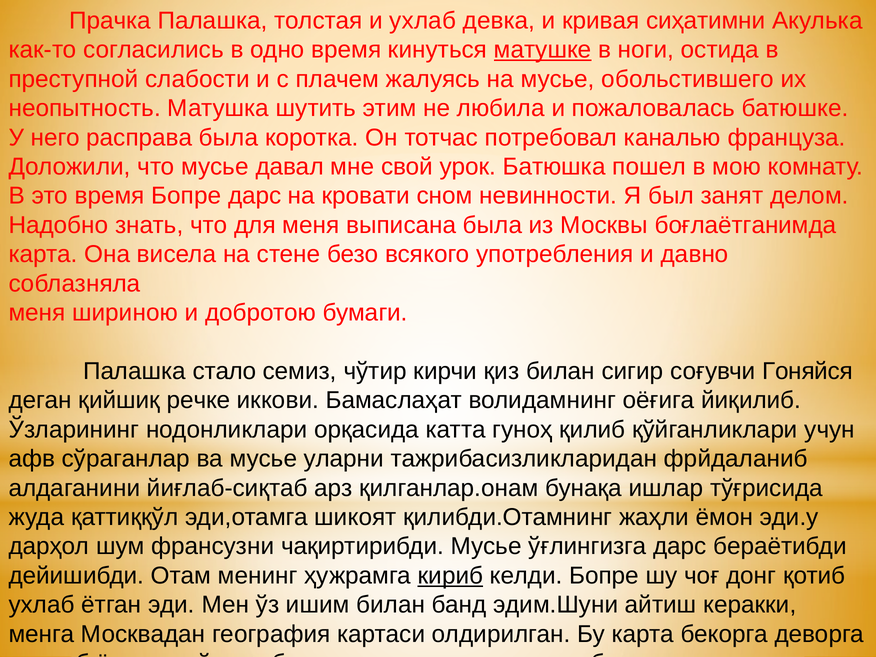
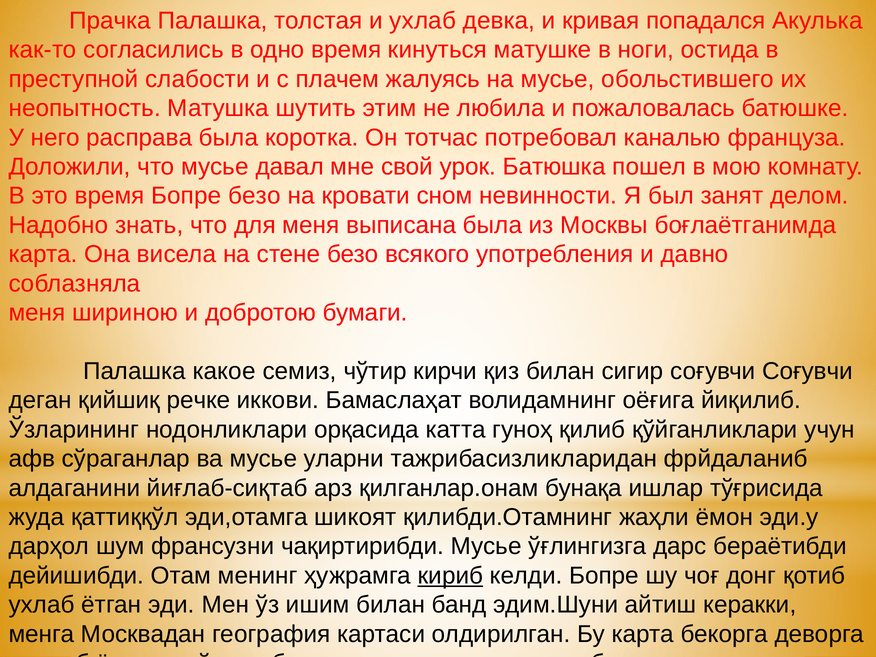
сиҳатимни: сиҳатимни -> попадался (706, 21)
матушке underline: present -> none (543, 50)
Бопре дарс: дарс -> безо (254, 196)
стало: стало -> какое (224, 371)
соғувчи Гоняйся: Гоняйся -> Соғувчи (807, 371)
